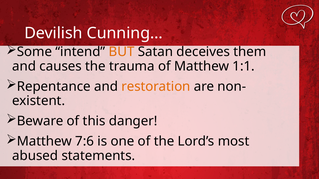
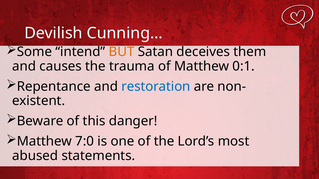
1:1: 1:1 -> 0:1 (244, 66)
restoration colour: orange -> blue (156, 87)
7:6: 7:6 -> 7:0 (85, 142)
